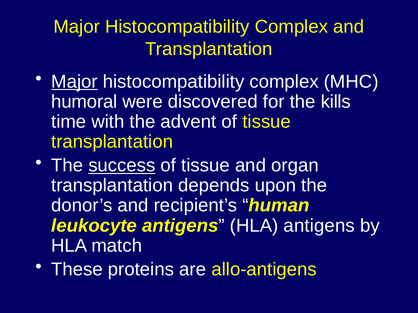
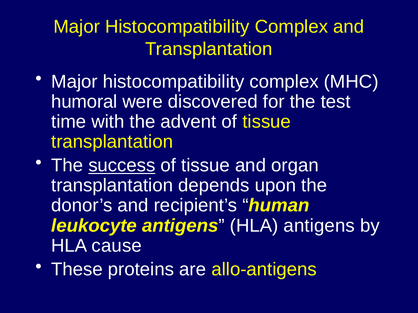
Major underline: present -> none (74, 82)
kills: kills -> test (336, 102)
match: match -> cause (117, 246)
